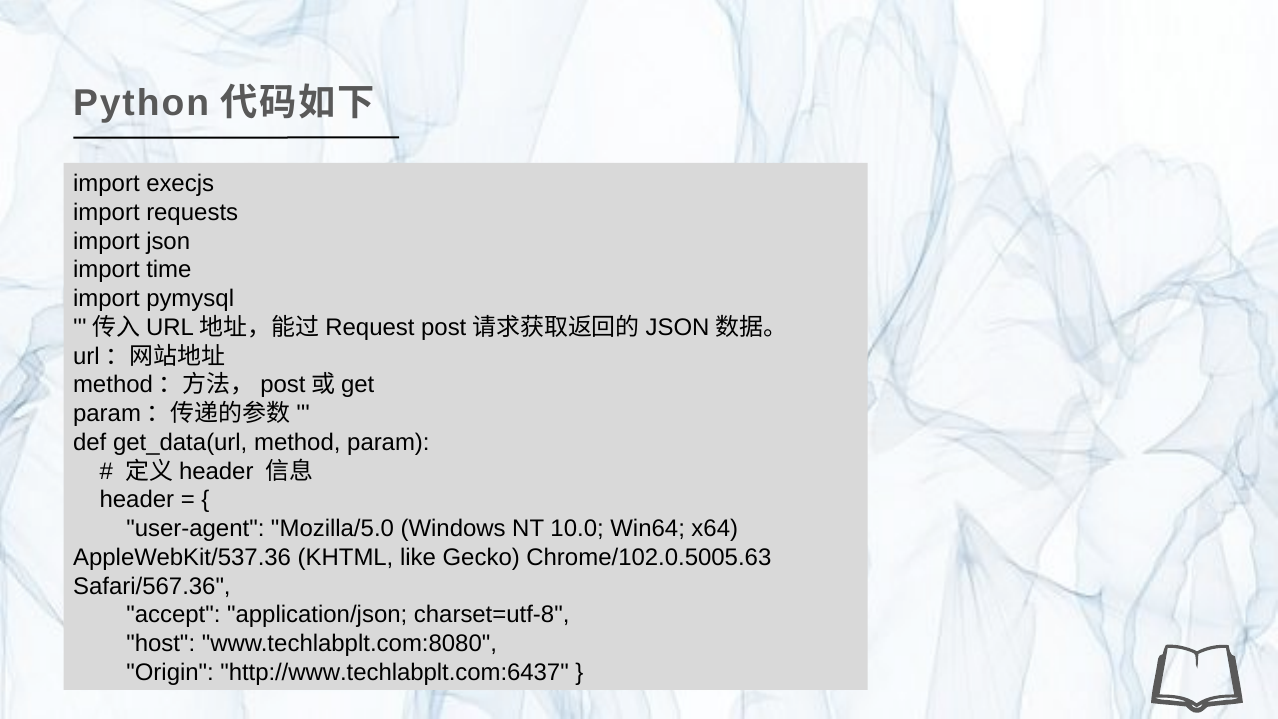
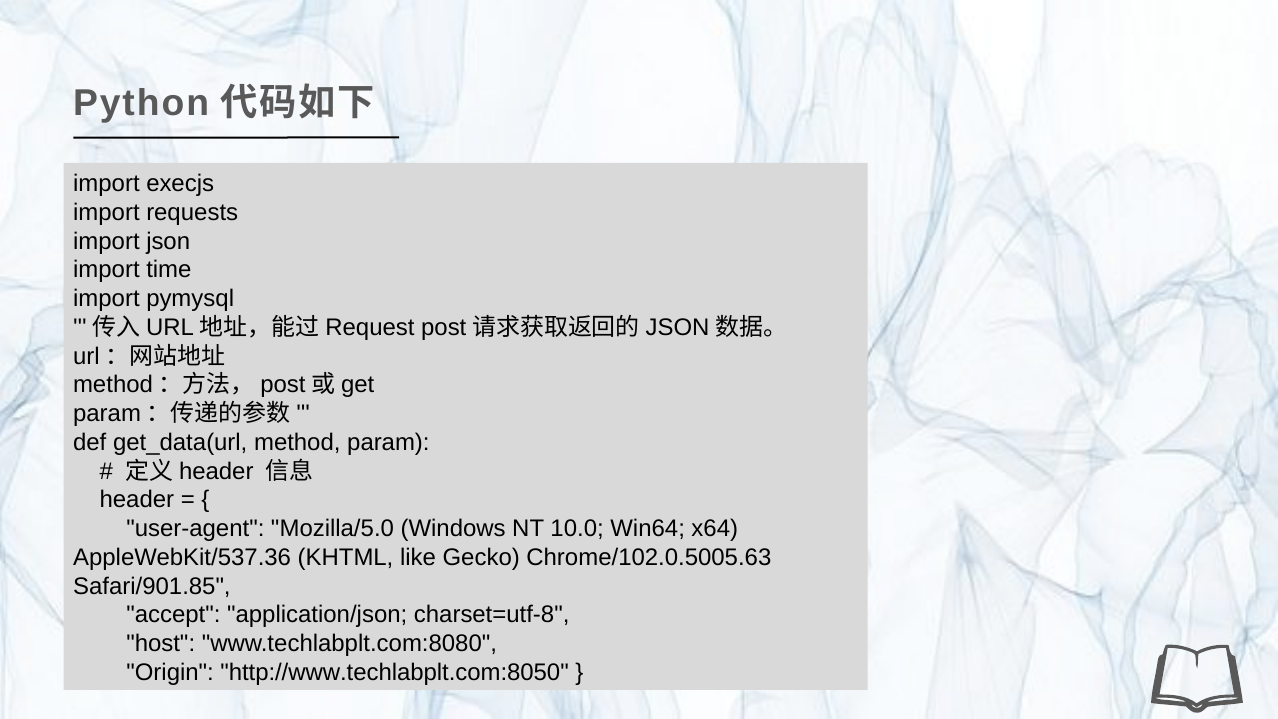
Safari/567.36: Safari/567.36 -> Safari/901.85 (152, 586)
http://www.techlabplt.com:6437: http://www.techlabplt.com:6437 -> http://www.techlabplt.com:8050 (395, 672)
